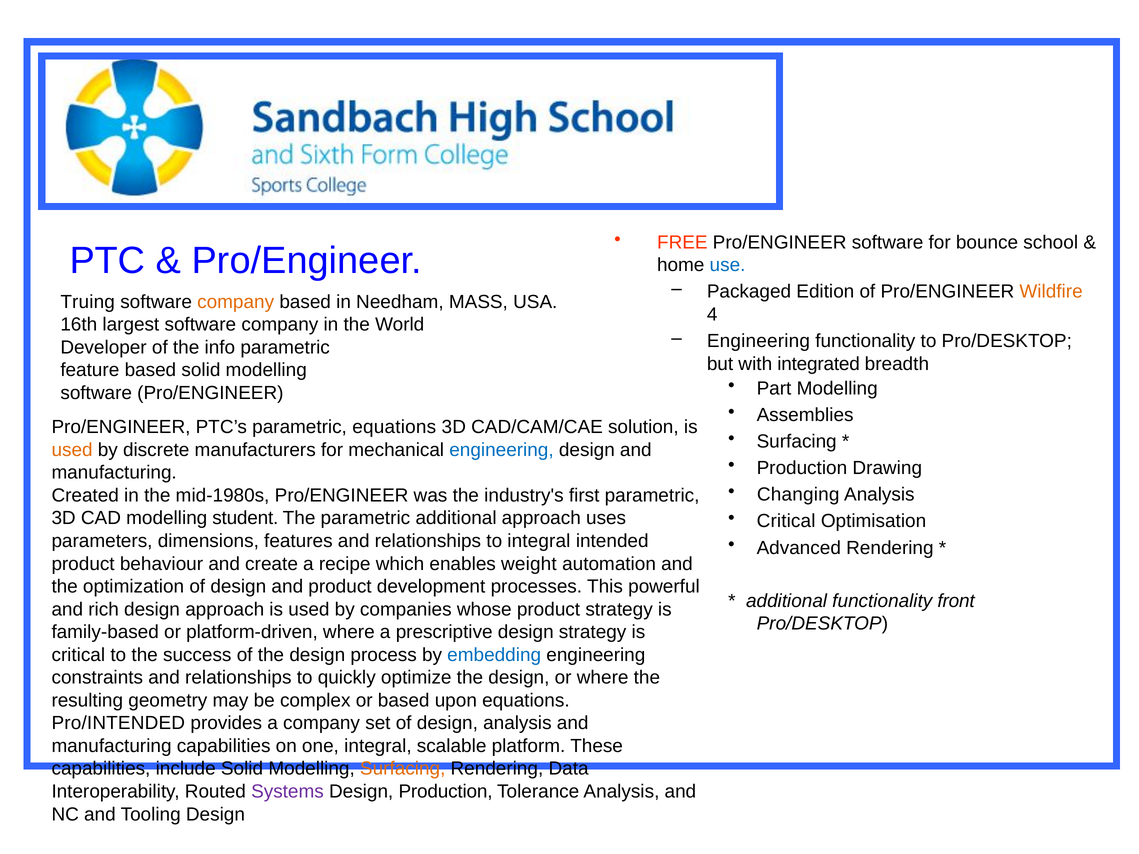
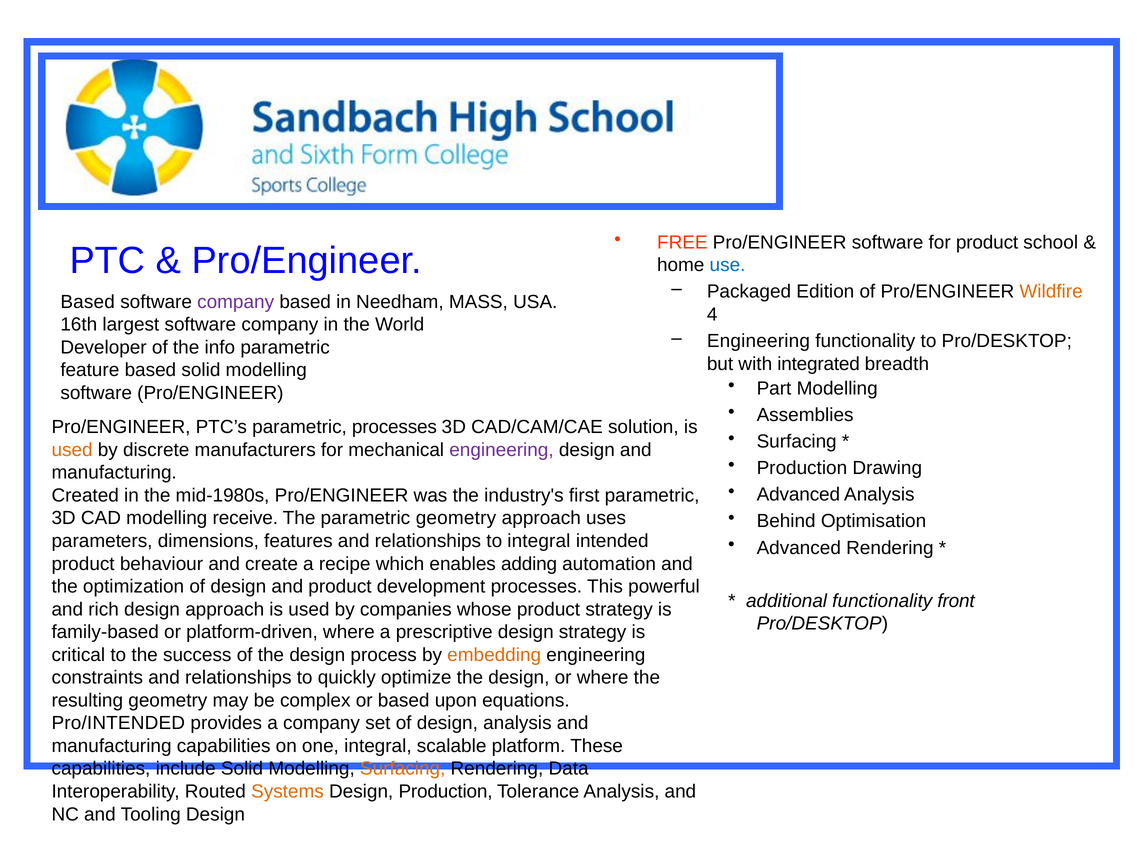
for bounce: bounce -> product (987, 242)
Truing: Truing -> Based (88, 302)
company colour: orange -> purple (236, 302)
parametric equations: equations -> processes (394, 427)
engineering colour: blue -> purple (501, 450)
Changing: Changing -> Advanced (798, 495)
student: student -> receive (245, 518)
parametric additional: additional -> geometry (456, 518)
Critical: Critical -> Behind (786, 521)
weight: weight -> adding (529, 564)
embedding colour: blue -> orange (494, 655)
Systems colour: purple -> orange (287, 792)
